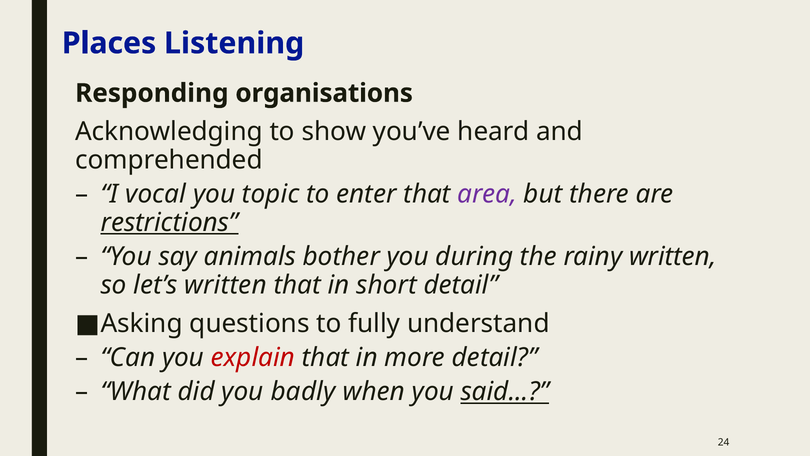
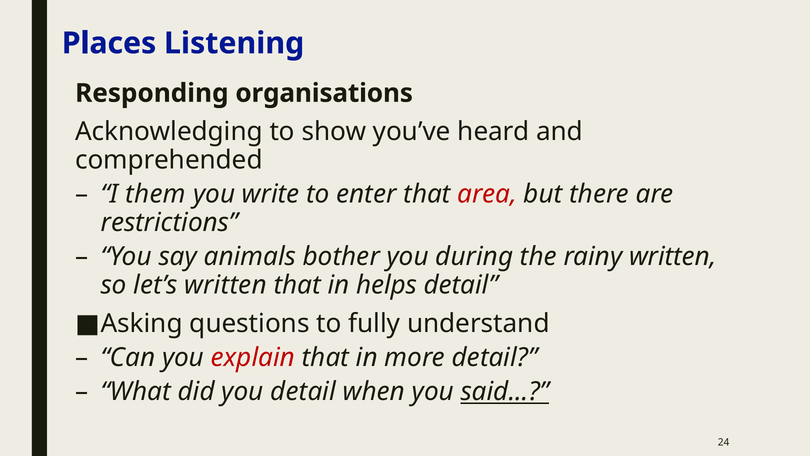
vocal: vocal -> them (156, 194)
topic: topic -> write (271, 194)
area colour: purple -> red (487, 194)
restrictions underline: present -> none (170, 222)
short: short -> helps (387, 285)
you badly: badly -> detail (303, 391)
